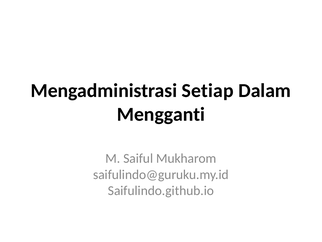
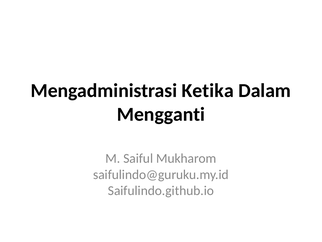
Setiap: Setiap -> Ketika (208, 90)
